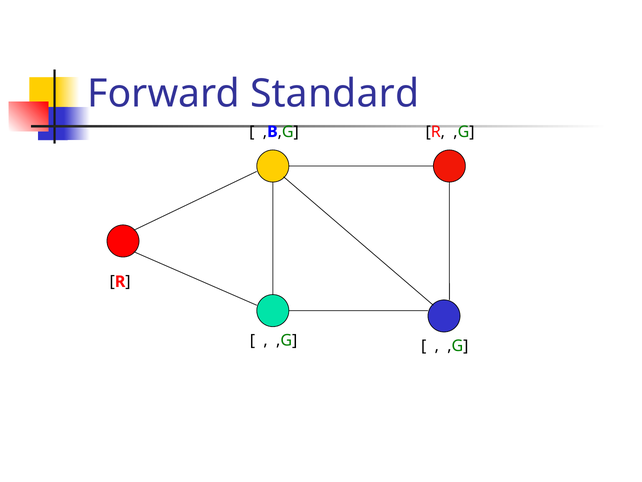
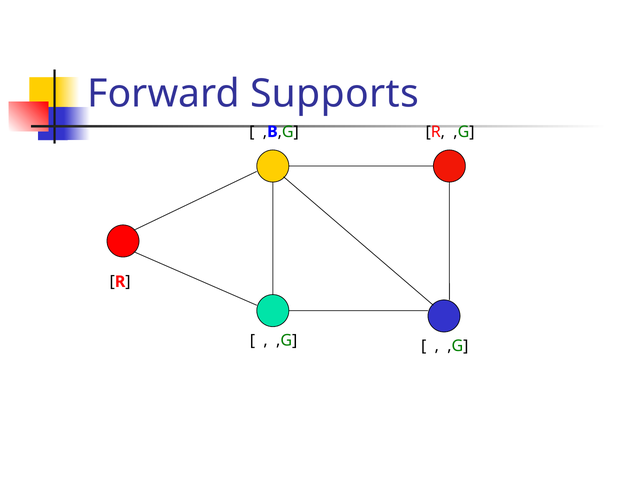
Standard: Standard -> Supports (335, 94)
